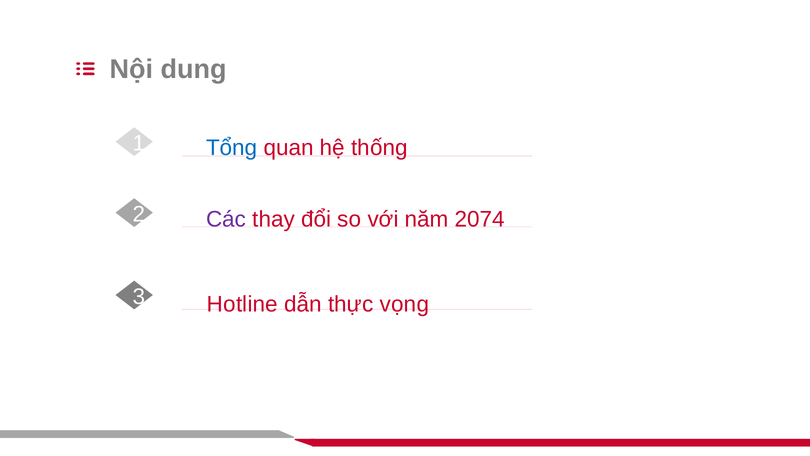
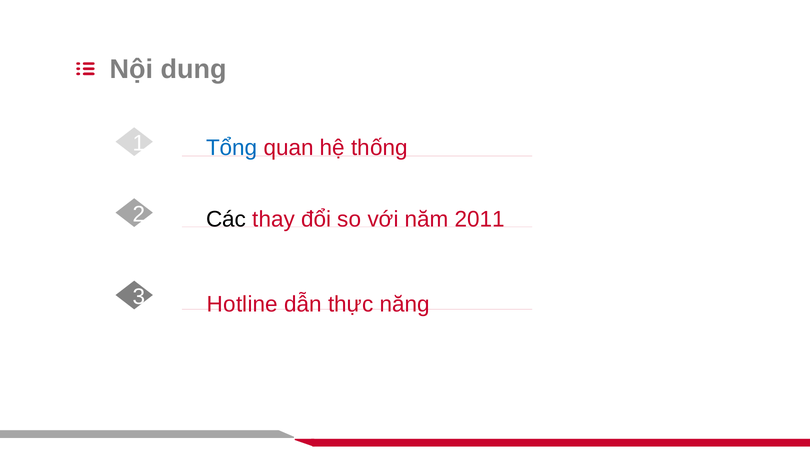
Các colour: purple -> black (226, 219)
2074: 2074 -> 2011 (480, 219)
vọng: vọng -> năng (405, 304)
